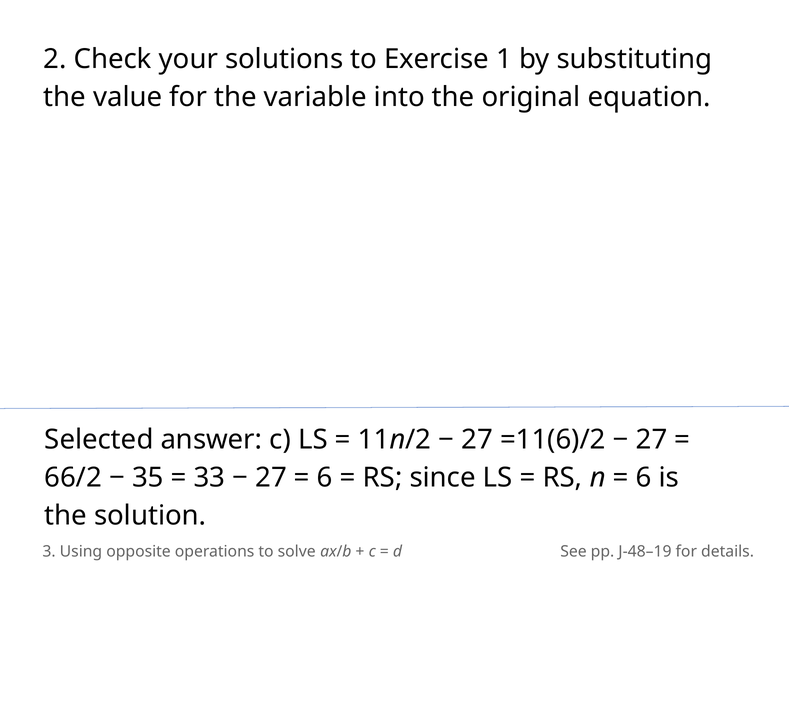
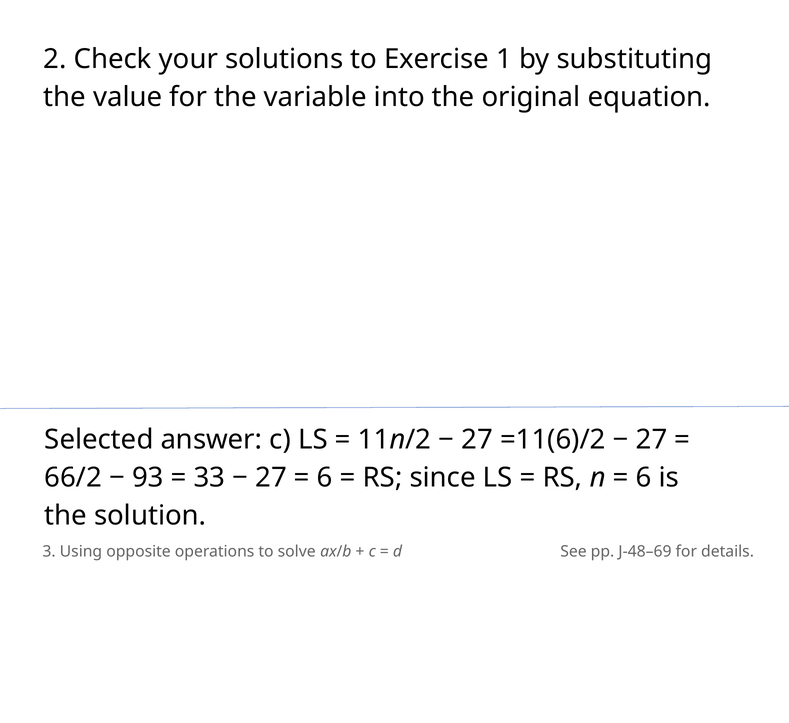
35: 35 -> 93 (148, 478)
J-48–19: J-48–19 -> J-48–69 (645, 552)
